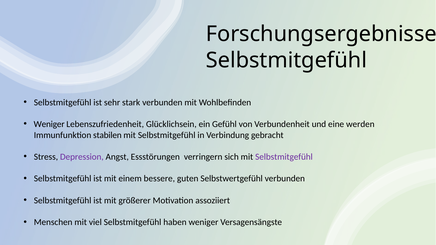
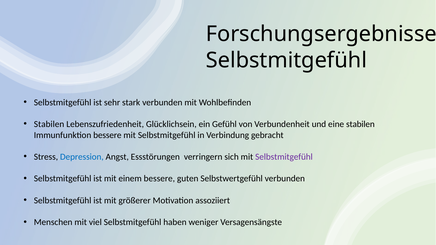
Weniger: Weniger -> Stabilen (49, 124)
eine werden: werden -> stabilen (360, 124)
Immunfunktion stabilen: stabilen -> bessere (107, 135)
Depression colour: purple -> blue (82, 157)
